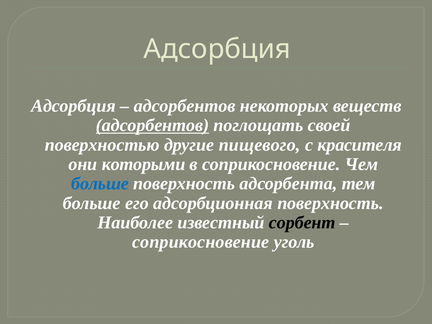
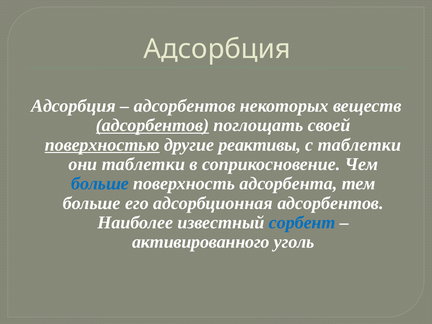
поверхностью underline: none -> present (102, 145)
пищевого: пищевого -> реактивы (260, 145)
с красителя: красителя -> таблетки (360, 145)
они которыми: которыми -> таблетки (143, 164)
адсорбционная поверхность: поверхность -> адсорбентов (330, 203)
сорбент colour: black -> blue (302, 223)
соприкосновение: соприкосновение -> активированного (201, 242)
